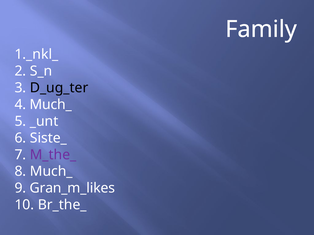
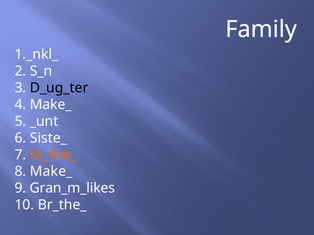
4 Much_: Much_ -> Make_ (51, 105)
M_the_ colour: purple -> orange (53, 155)
8 Much_: Much_ -> Make_ (51, 172)
